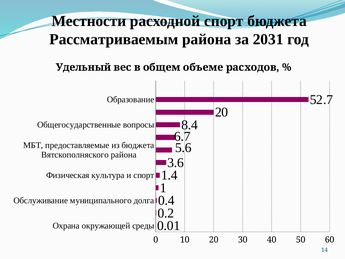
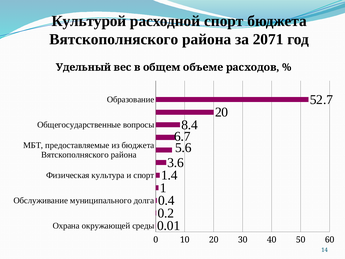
Местности: Местности -> Культурой (89, 21)
Рассматриваемым: Рассматриваемым -> Вятскополняского (114, 39)
2031: 2031 -> 2071 (268, 39)
